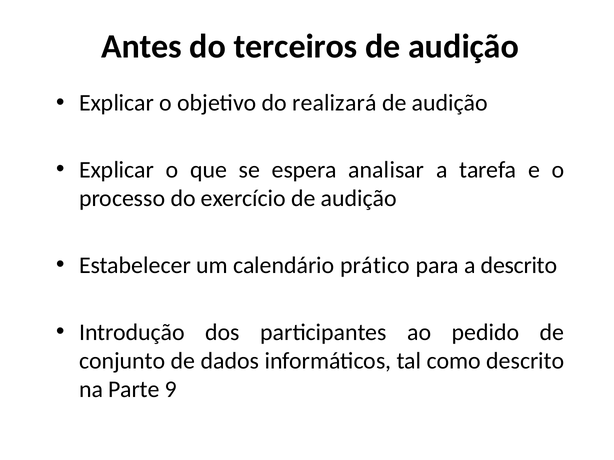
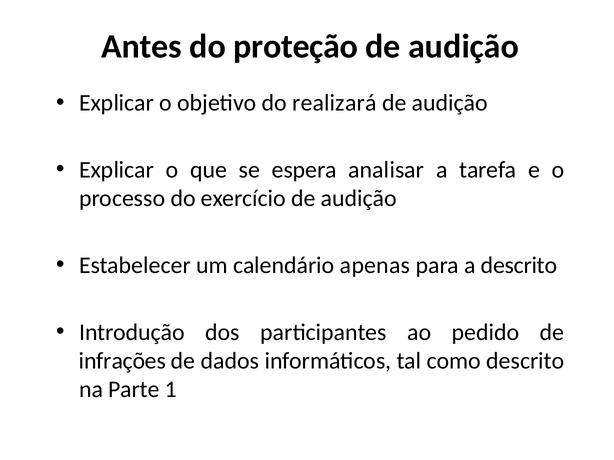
terceiros: terceiros -> proteção (296, 47)
prático: prático -> apenas (375, 266)
conjunto: conjunto -> infrações (122, 361)
9: 9 -> 1 (171, 390)
